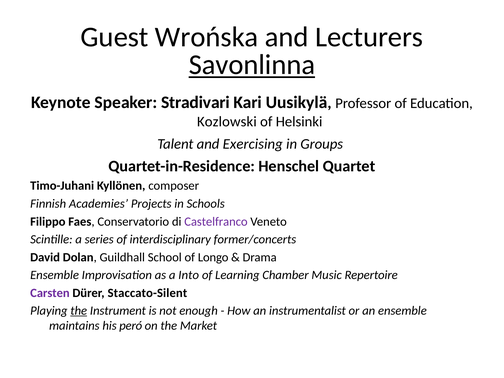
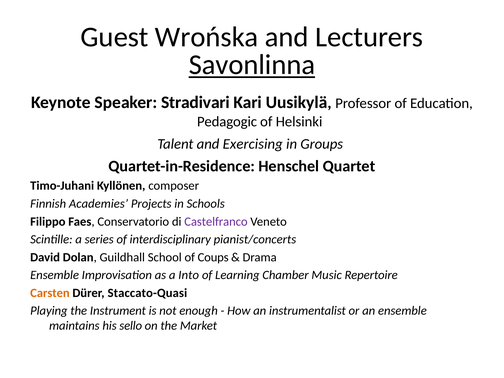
Kozlowski: Kozlowski -> Pedagogic (227, 122)
former/concerts: former/concerts -> pianist/concerts (255, 239)
Longo: Longo -> Coups (213, 257)
Carsten colour: purple -> orange (50, 293)
Staccato-Silent: Staccato-Silent -> Staccato-Quasi (147, 293)
the underline: present -> none (79, 311)
peró: peró -> sello (131, 326)
